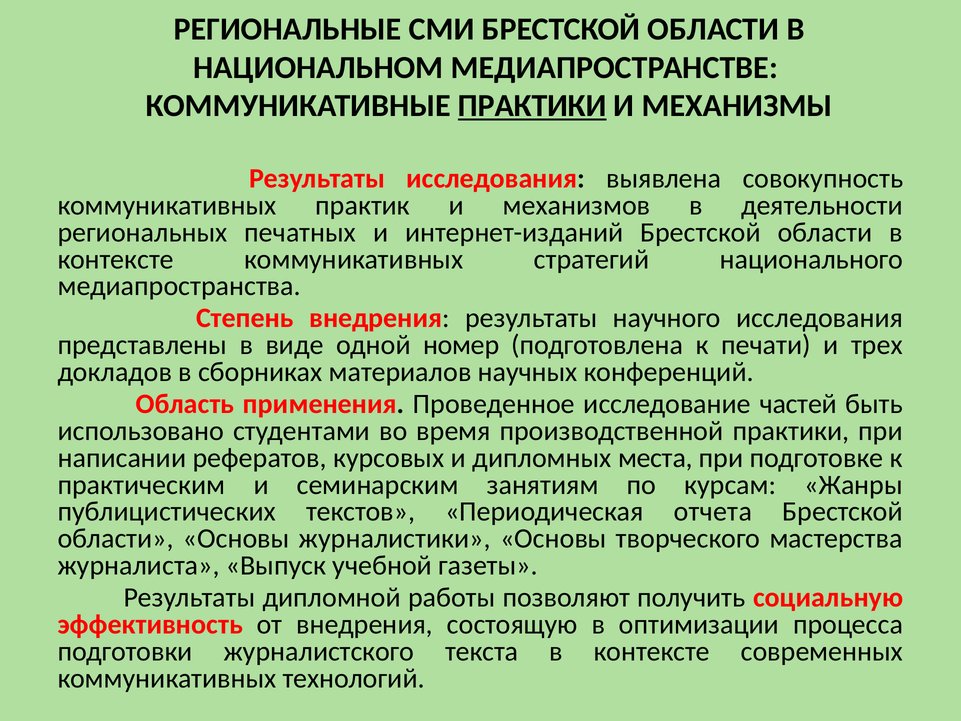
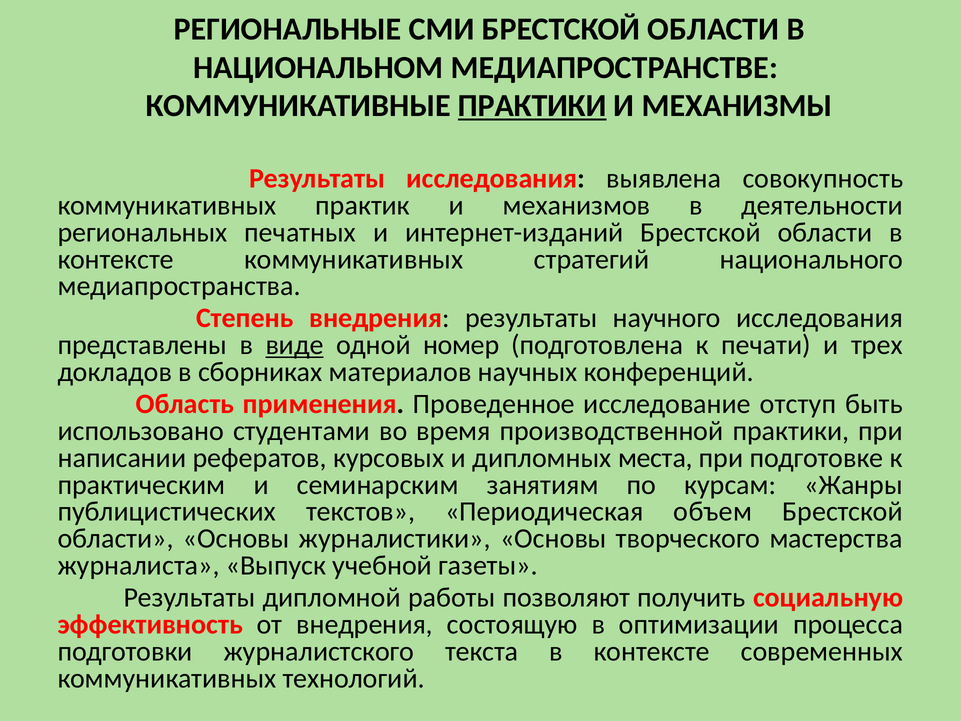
виде underline: none -> present (295, 345)
частей: частей -> отступ (798, 404)
отчета: отчета -> объем (713, 512)
